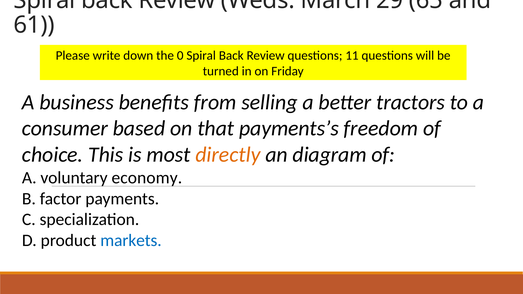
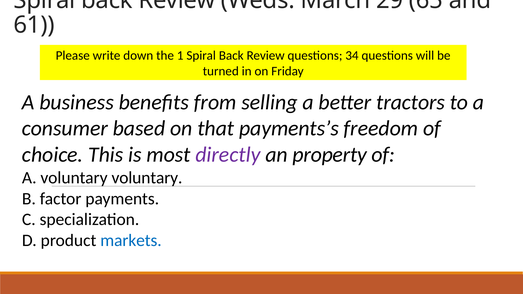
0: 0 -> 1 (180, 56)
11: 11 -> 34 (352, 56)
directly colour: orange -> purple (228, 155)
diagram: diagram -> property (330, 155)
voluntary economy: economy -> voluntary (147, 178)
